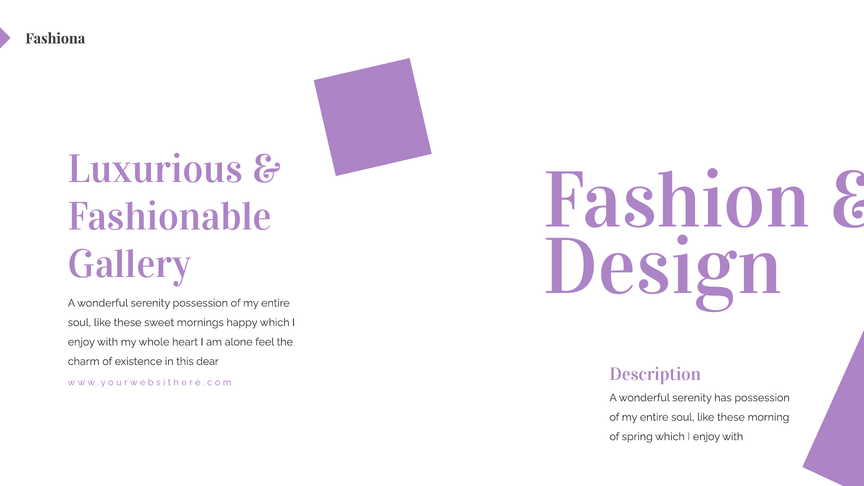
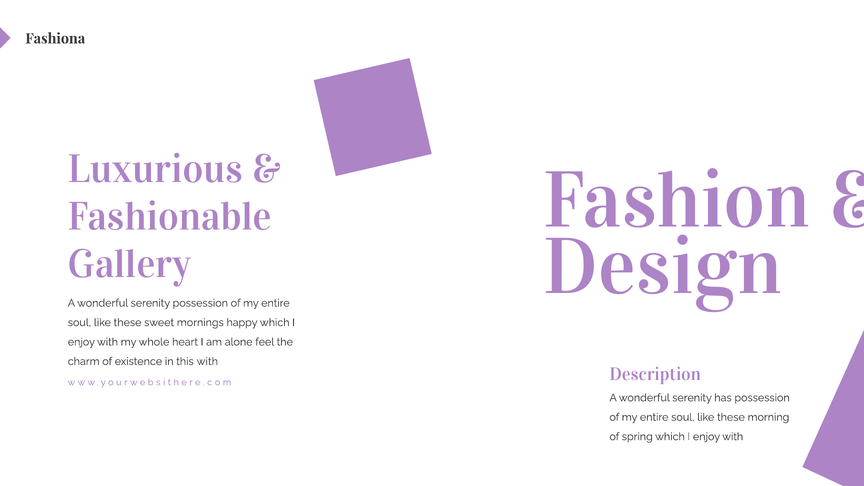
this dear: dear -> with (207, 361)
